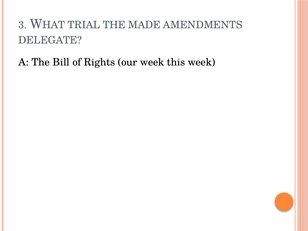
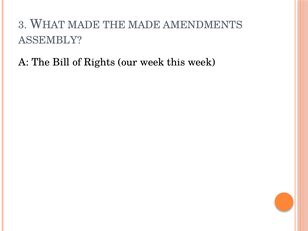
TRIAL: TRIAL -> MADE (84, 25)
DELEGATE: DELEGATE -> ASSEMBLY (50, 40)
